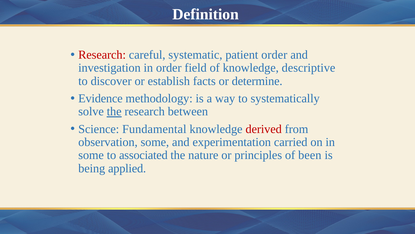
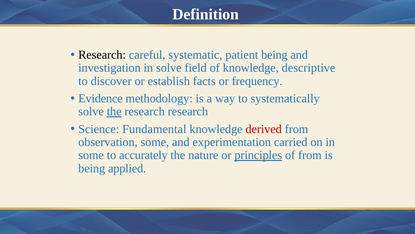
Research colour: red -> black (102, 55)
patient order: order -> being (274, 55)
in order: order -> solve (169, 68)
determine: determine -> frequency (257, 81)
research between: between -> research (188, 111)
associated: associated -> accurately (143, 155)
principles underline: none -> present (258, 155)
of been: been -> from (310, 155)
